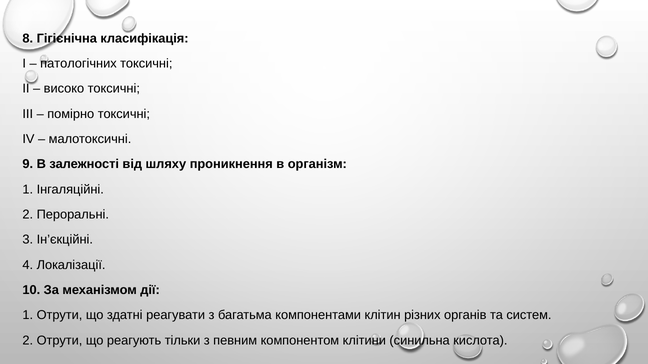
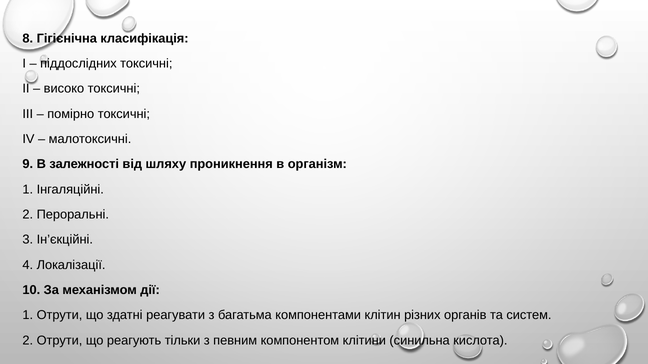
патологічних: патологічних -> піддослідних (78, 64)
